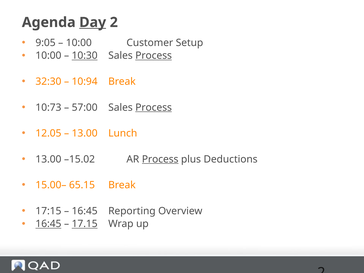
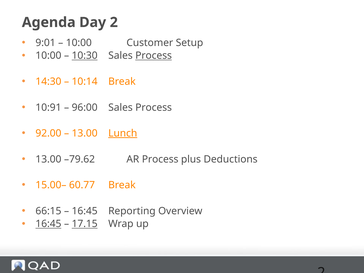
Day underline: present -> none (93, 22)
9:05: 9:05 -> 9:01 (46, 43)
32:30: 32:30 -> 14:30 (48, 82)
10:94: 10:94 -> 10:14 (85, 82)
10:73: 10:73 -> 10:91 (48, 107)
57:00: 57:00 -> 96:00 (85, 107)
Process underline: present -> none (154, 107)
12.05: 12.05 -> 92.00 (48, 133)
Lunch underline: none -> present (123, 133)
–15.02: –15.02 -> –79.62 (79, 159)
Process underline: present -> none (160, 159)
65.15: 65.15 -> 60.77 (82, 185)
17:15: 17:15 -> 66:15 (48, 211)
